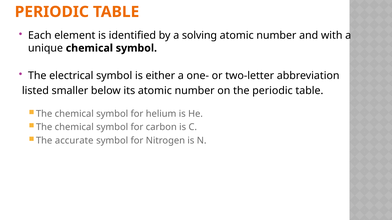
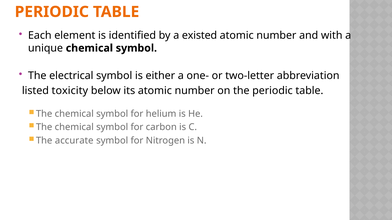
solving: solving -> existed (199, 36)
smaller: smaller -> toxicity (70, 91)
